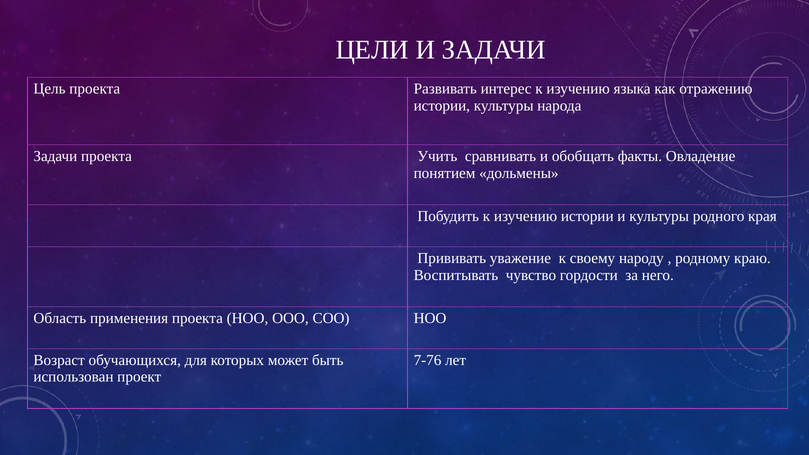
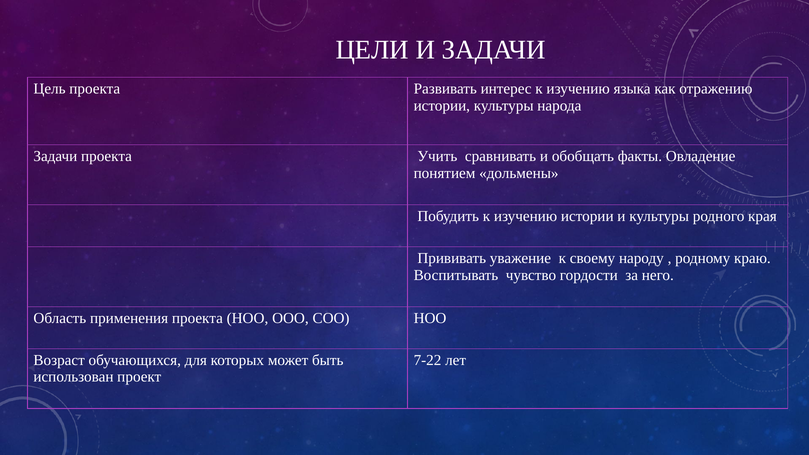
7-76: 7-76 -> 7-22 (427, 360)
